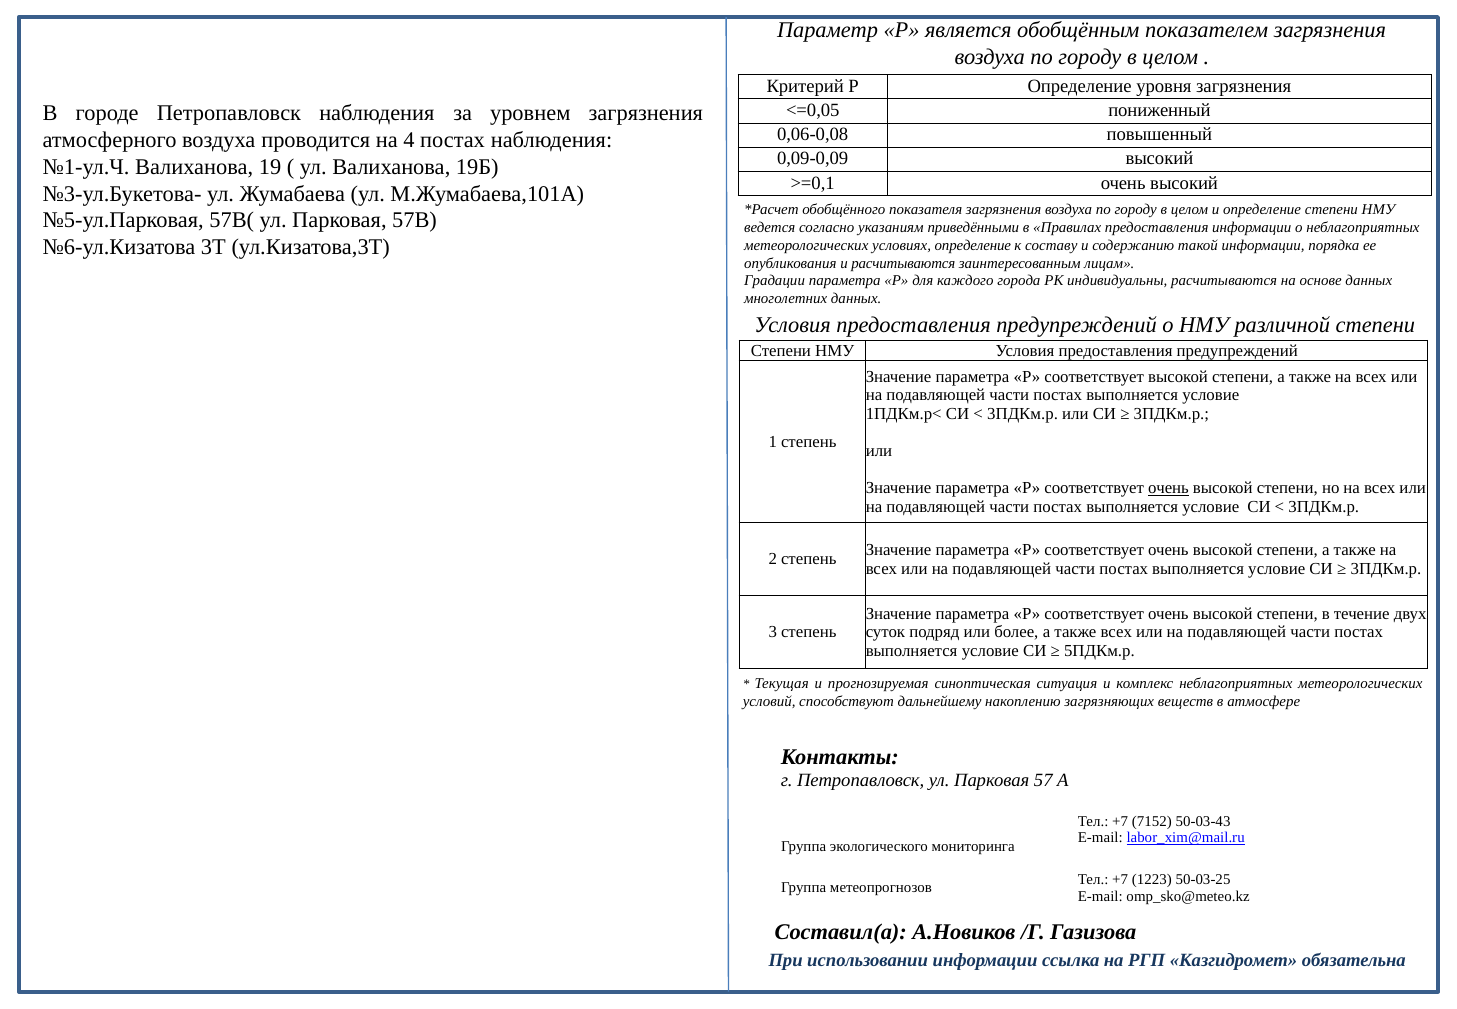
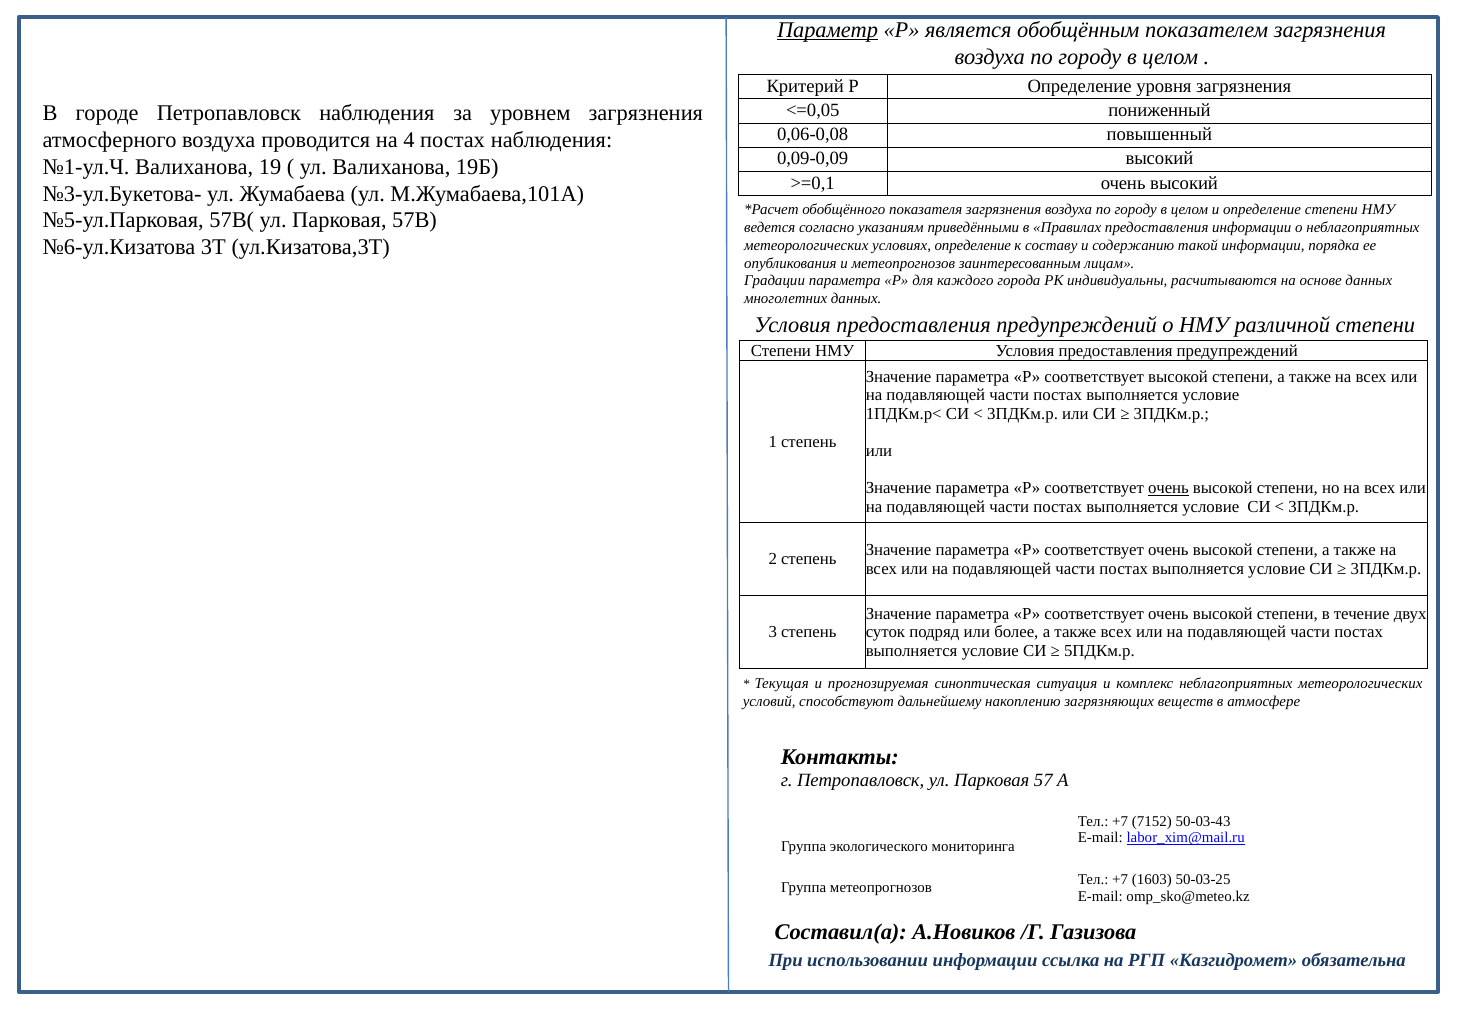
Параметр underline: none -> present (828, 30)
и расчитываются: расчитываются -> метеопрогнозов (903, 263)
1223: 1223 -> 1603 (1152, 879)
